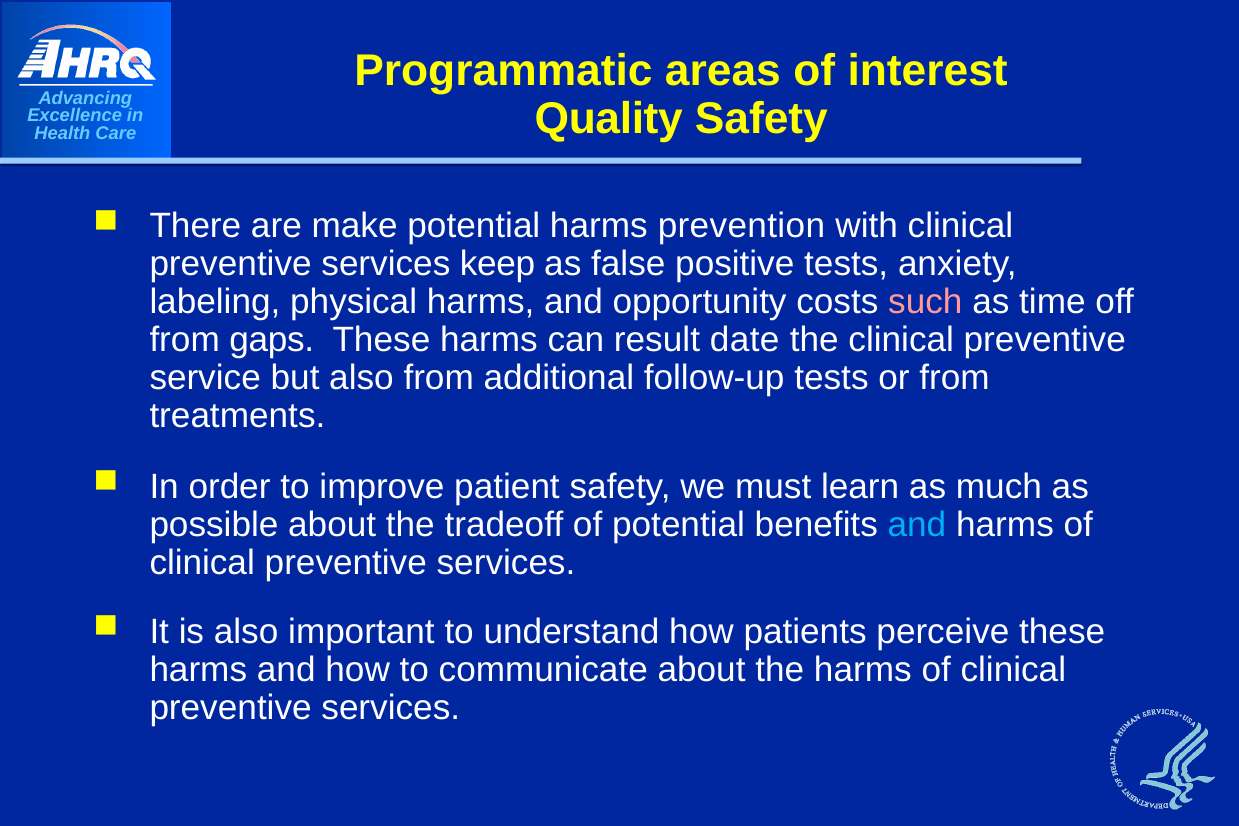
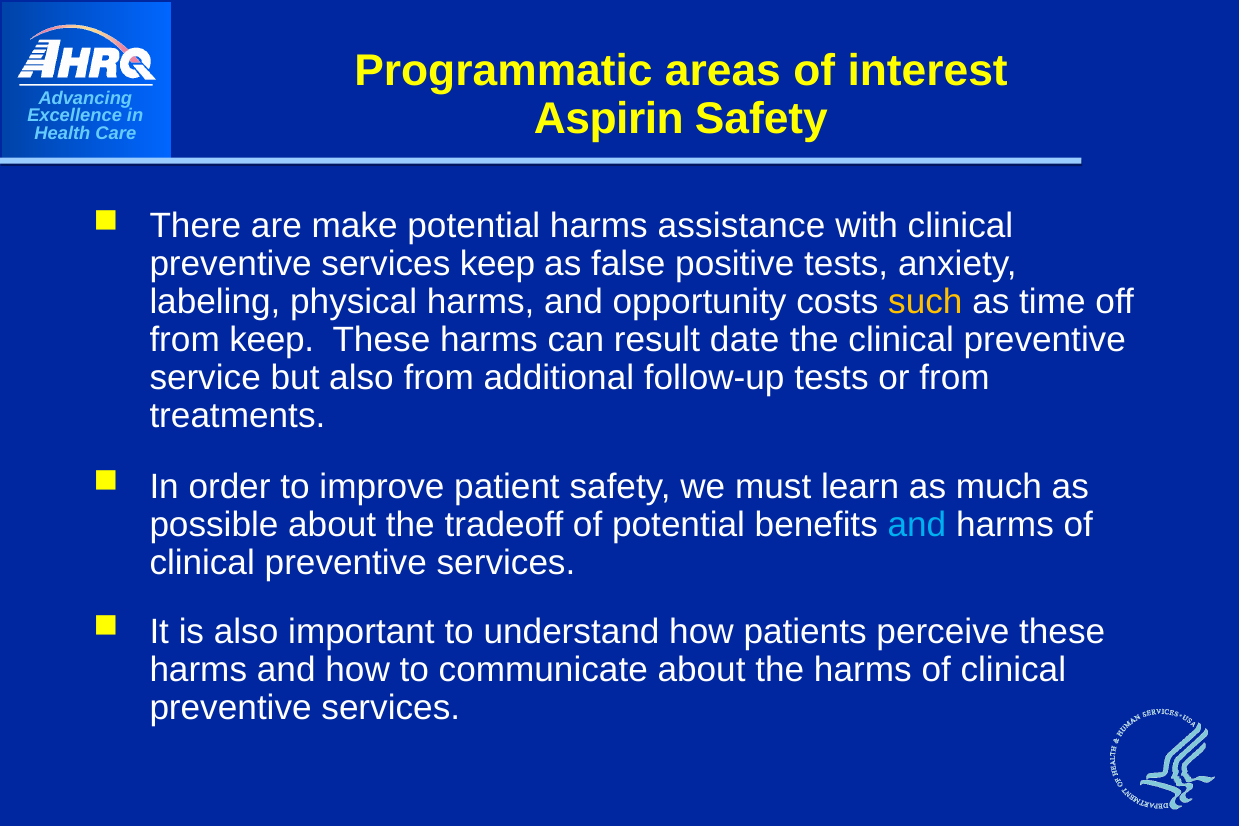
Quality: Quality -> Aspirin (609, 119)
prevention: prevention -> assistance (741, 226)
such colour: pink -> yellow (925, 302)
from gaps: gaps -> keep (272, 340)
